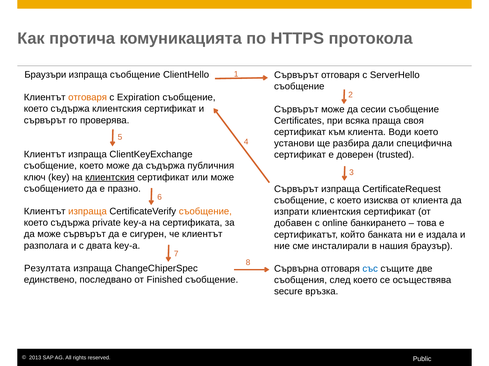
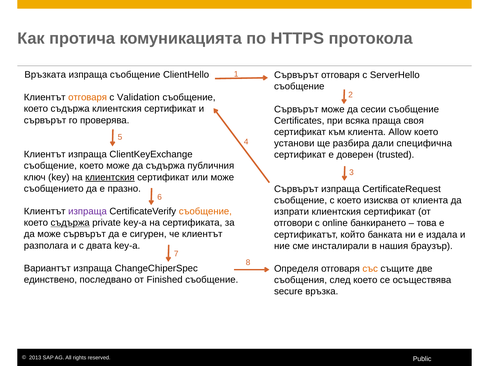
Браузъри: Браузъри -> Връзката (45, 75)
Expiration: Expiration -> Validation (138, 98)
Води: Води -> Allow (400, 132)
изпраща colour: orange -> purple (87, 212)
съдържа underline: none -> present (70, 223)
добавен: добавен -> отговори (293, 224)
Резултата: Резултата -> Вариантът (47, 269)
Сървърна: Сървърна -> Определя (296, 269)
със colour: blue -> orange (370, 269)
